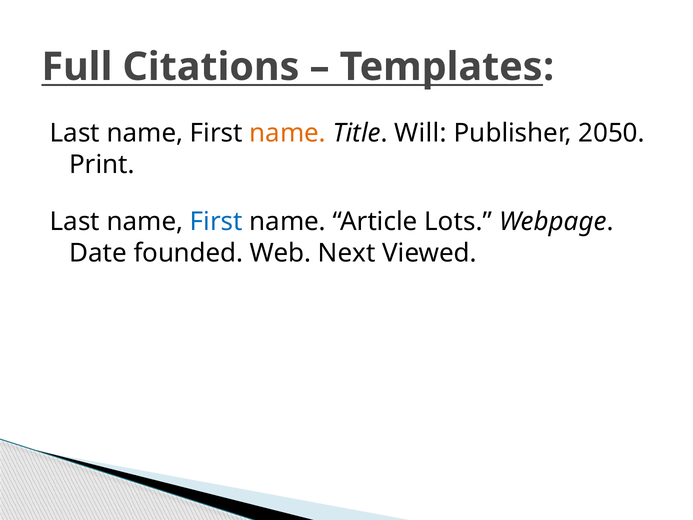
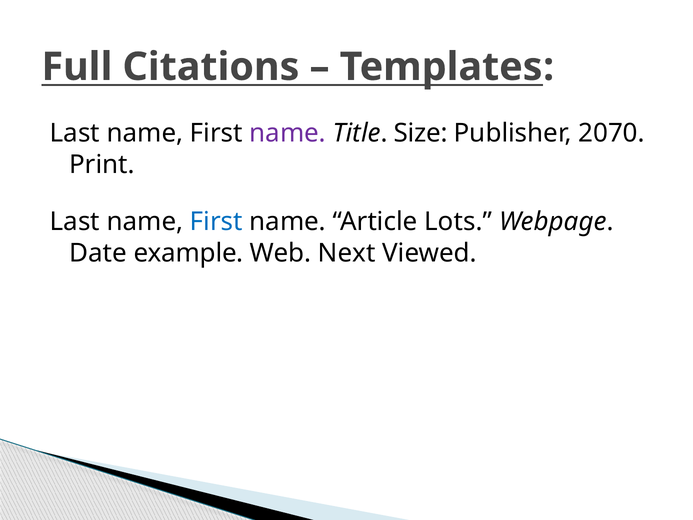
name colour: orange -> purple (288, 133)
Will: Will -> Size (421, 133)
2050: 2050 -> 2070 (612, 133)
founded: founded -> example (188, 253)
